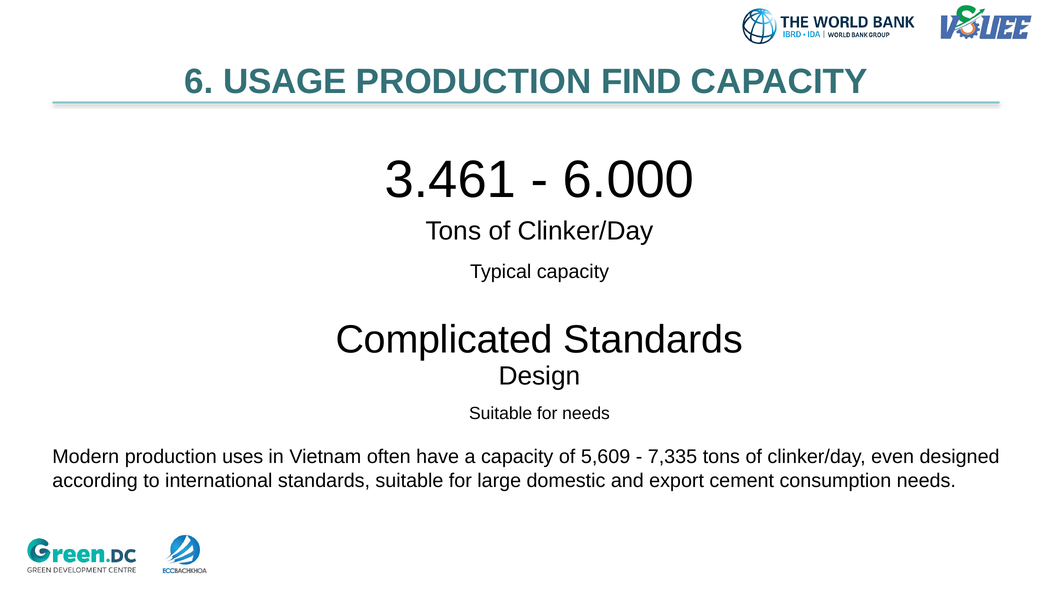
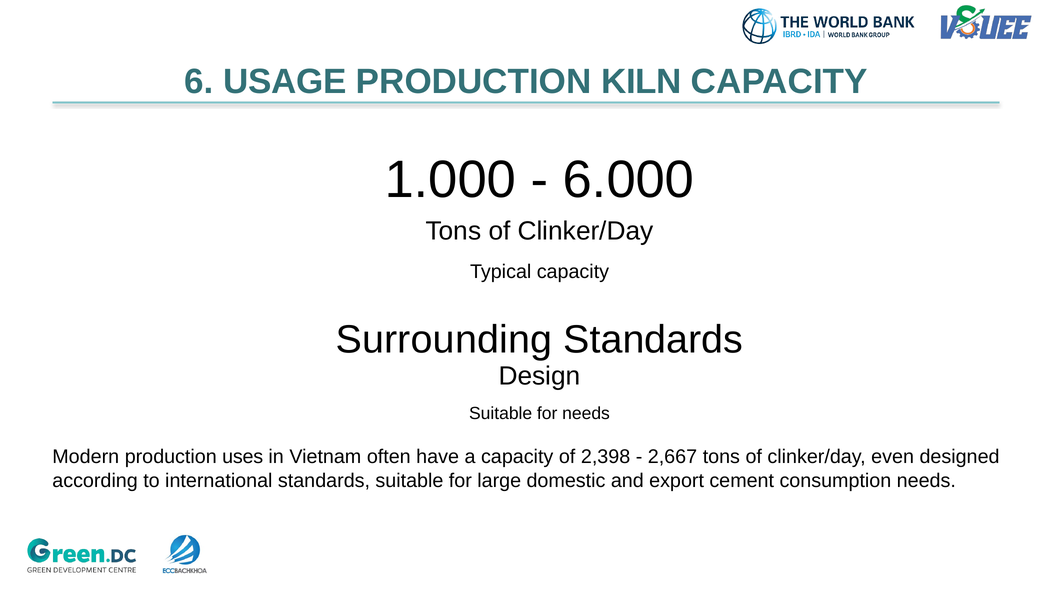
FIND: FIND -> KILN (641, 82)
3.461: 3.461 -> 1.000 (450, 180)
Complicated: Complicated -> Surrounding (444, 339)
5,609: 5,609 -> 2,398 (606, 457)
7,335: 7,335 -> 2,667 (672, 457)
